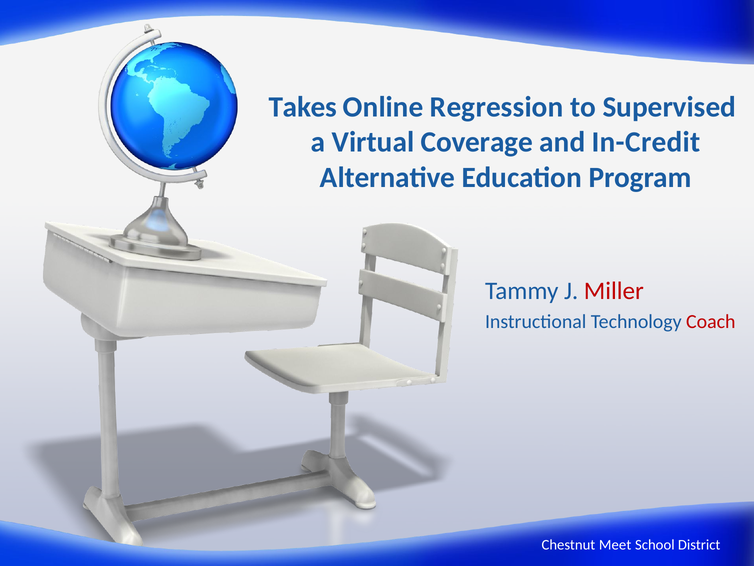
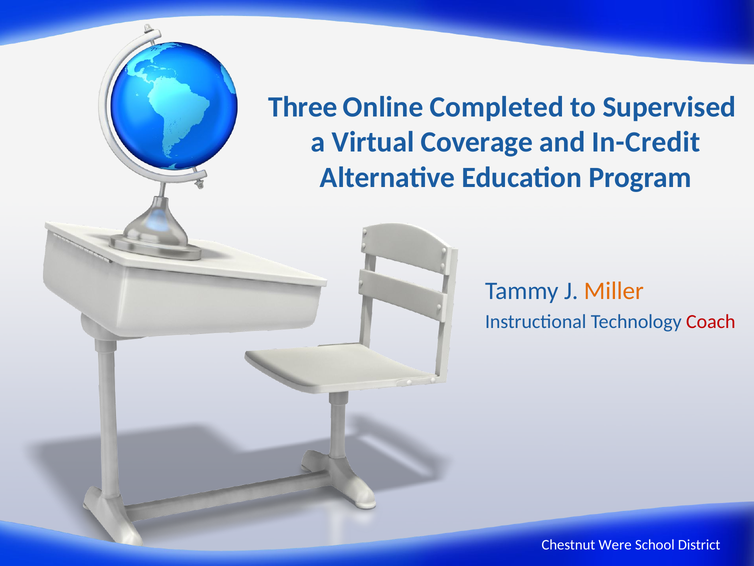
Takes: Takes -> Three (303, 107)
Regression: Regression -> Completed (497, 107)
Miller colour: red -> orange (614, 291)
Meet: Meet -> Were (615, 545)
